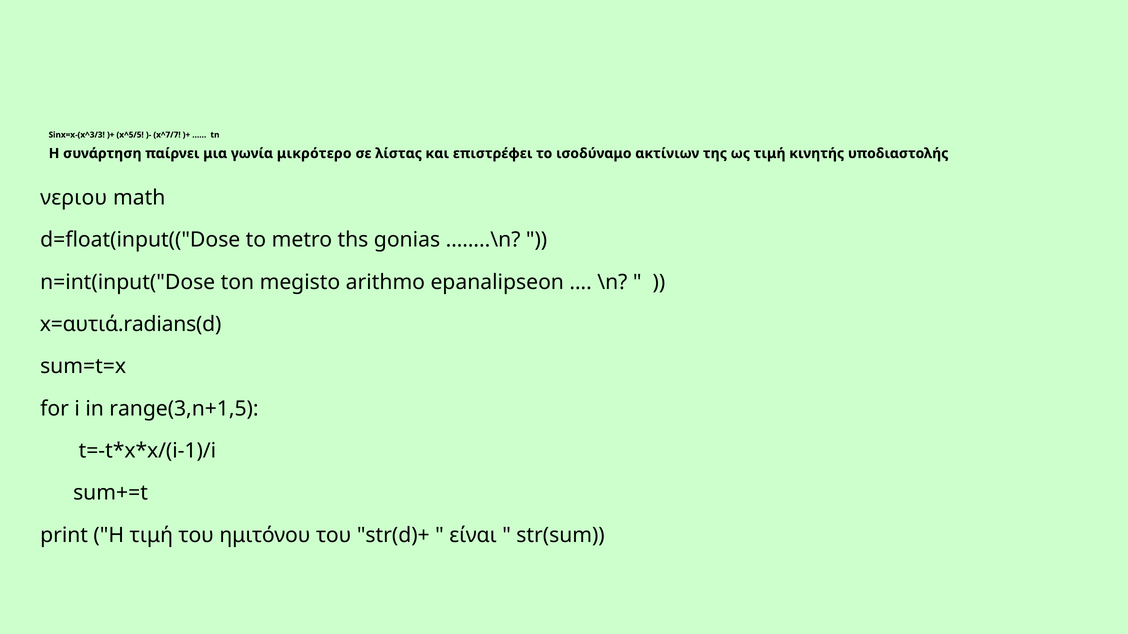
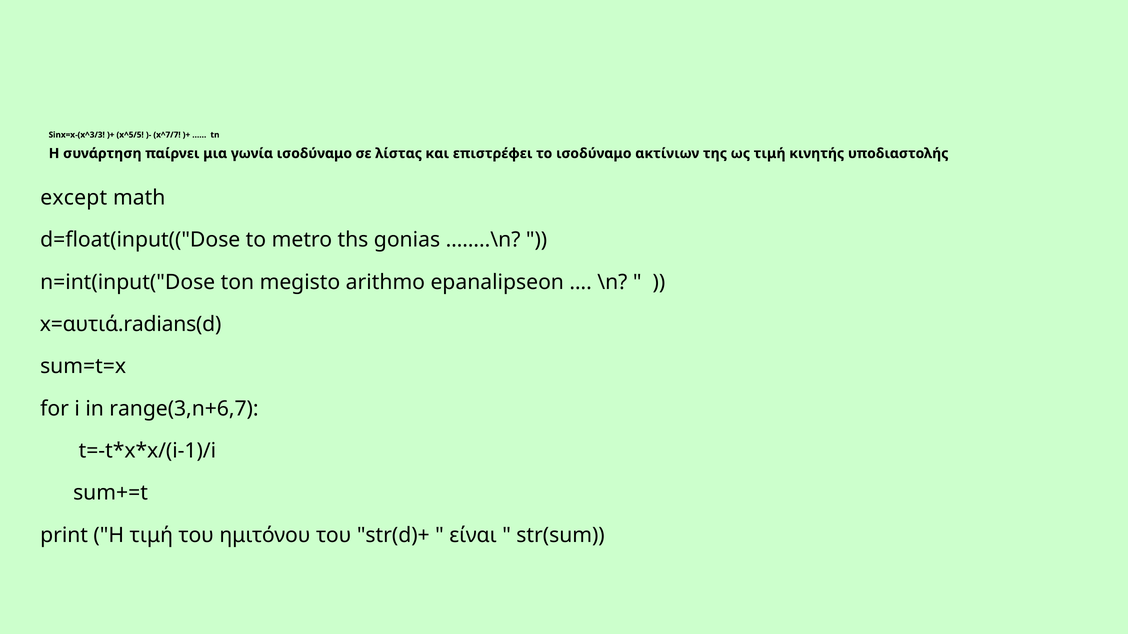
γωνία μικρότερο: μικρότερο -> ισοδύναμο (314, 154)
νεριου: νεριου -> except (74, 198)
range(3,n+1,5: range(3,n+1,5 -> range(3,n+6,7 (184, 409)
